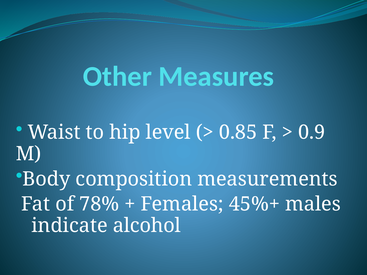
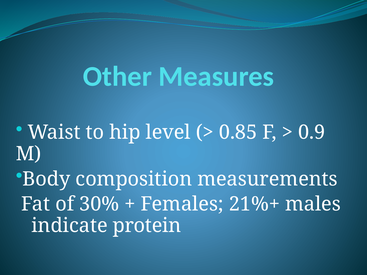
78%: 78% -> 30% (99, 204)
45%+: 45%+ -> 21%+ (254, 204)
alcohol: alcohol -> protein (147, 226)
